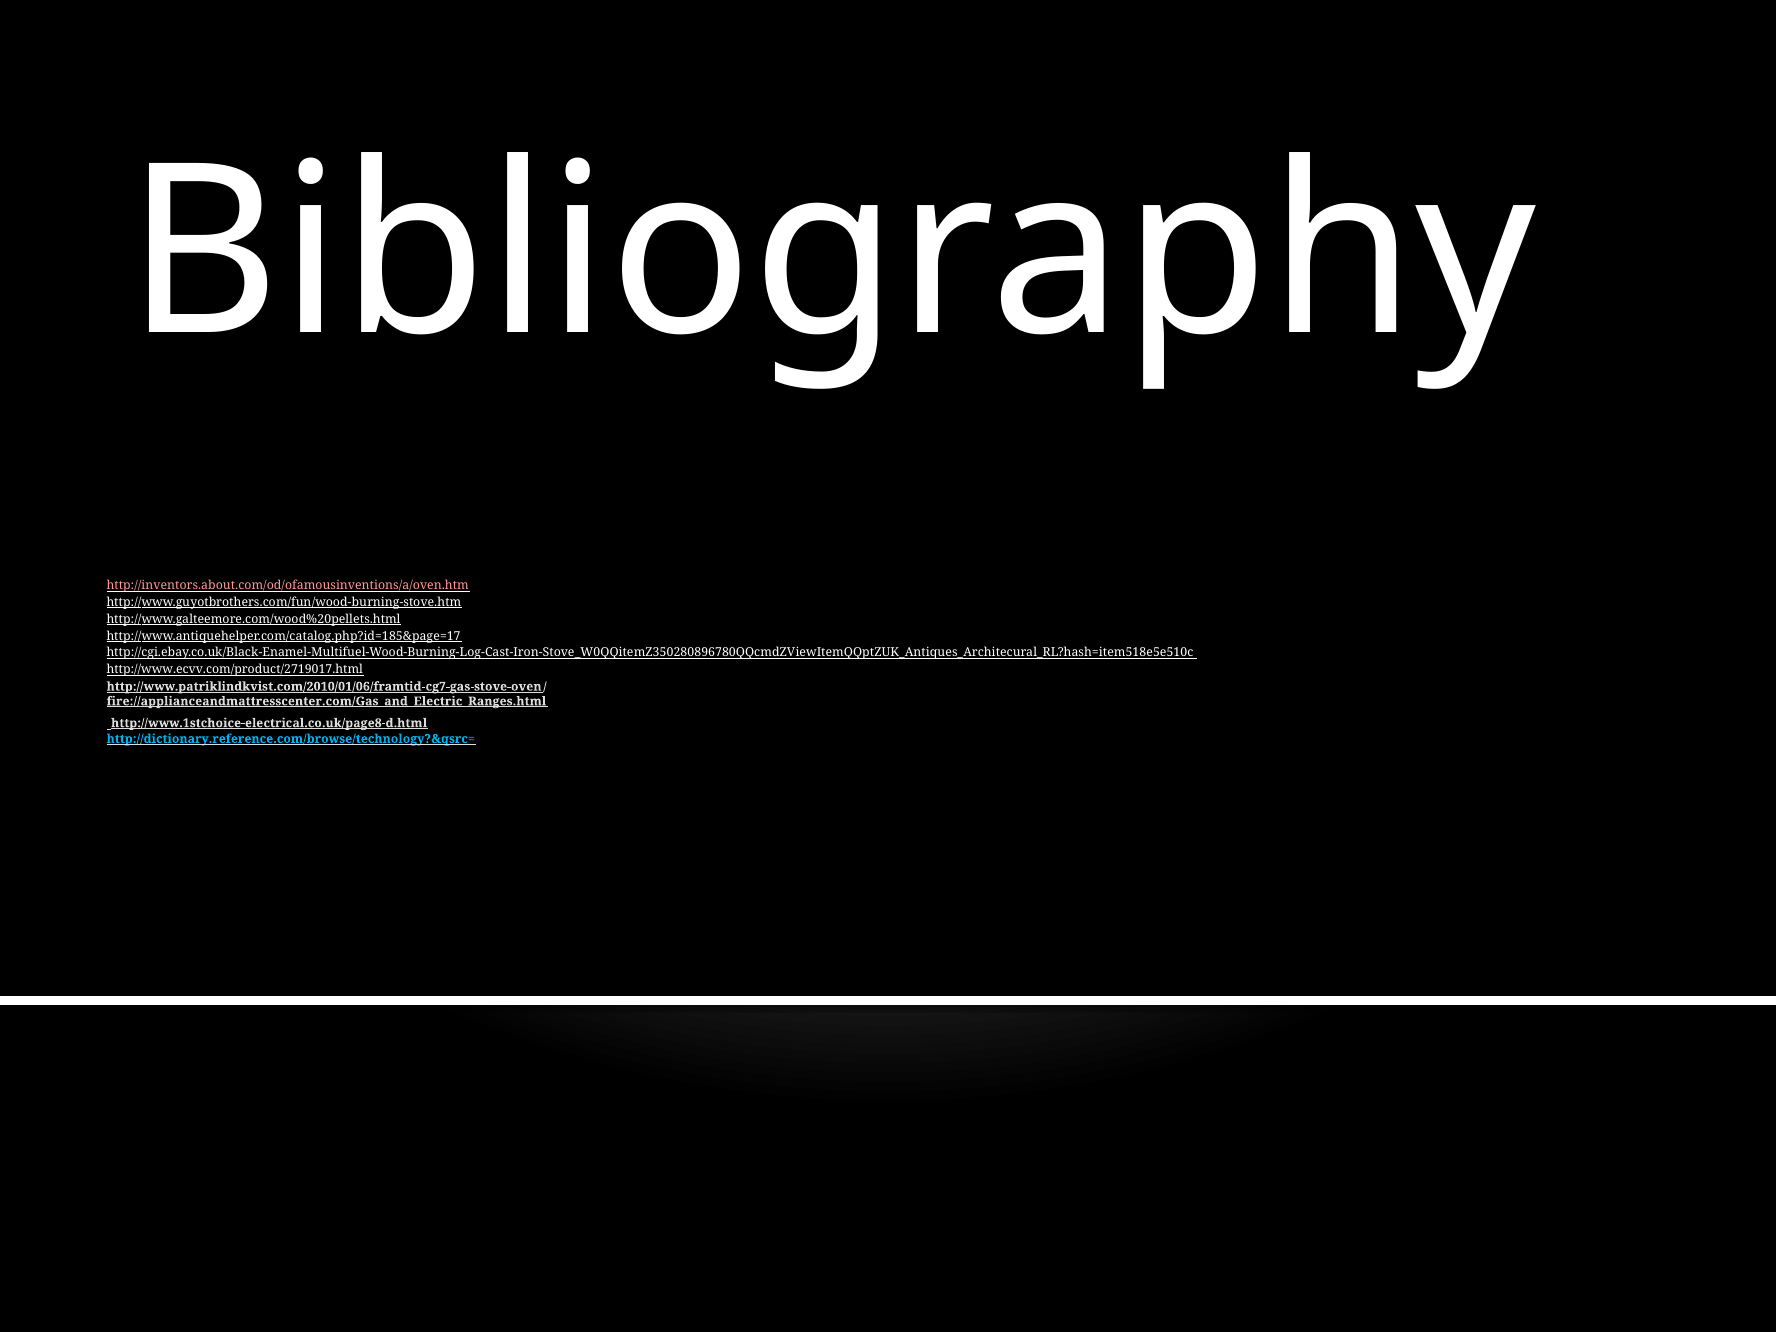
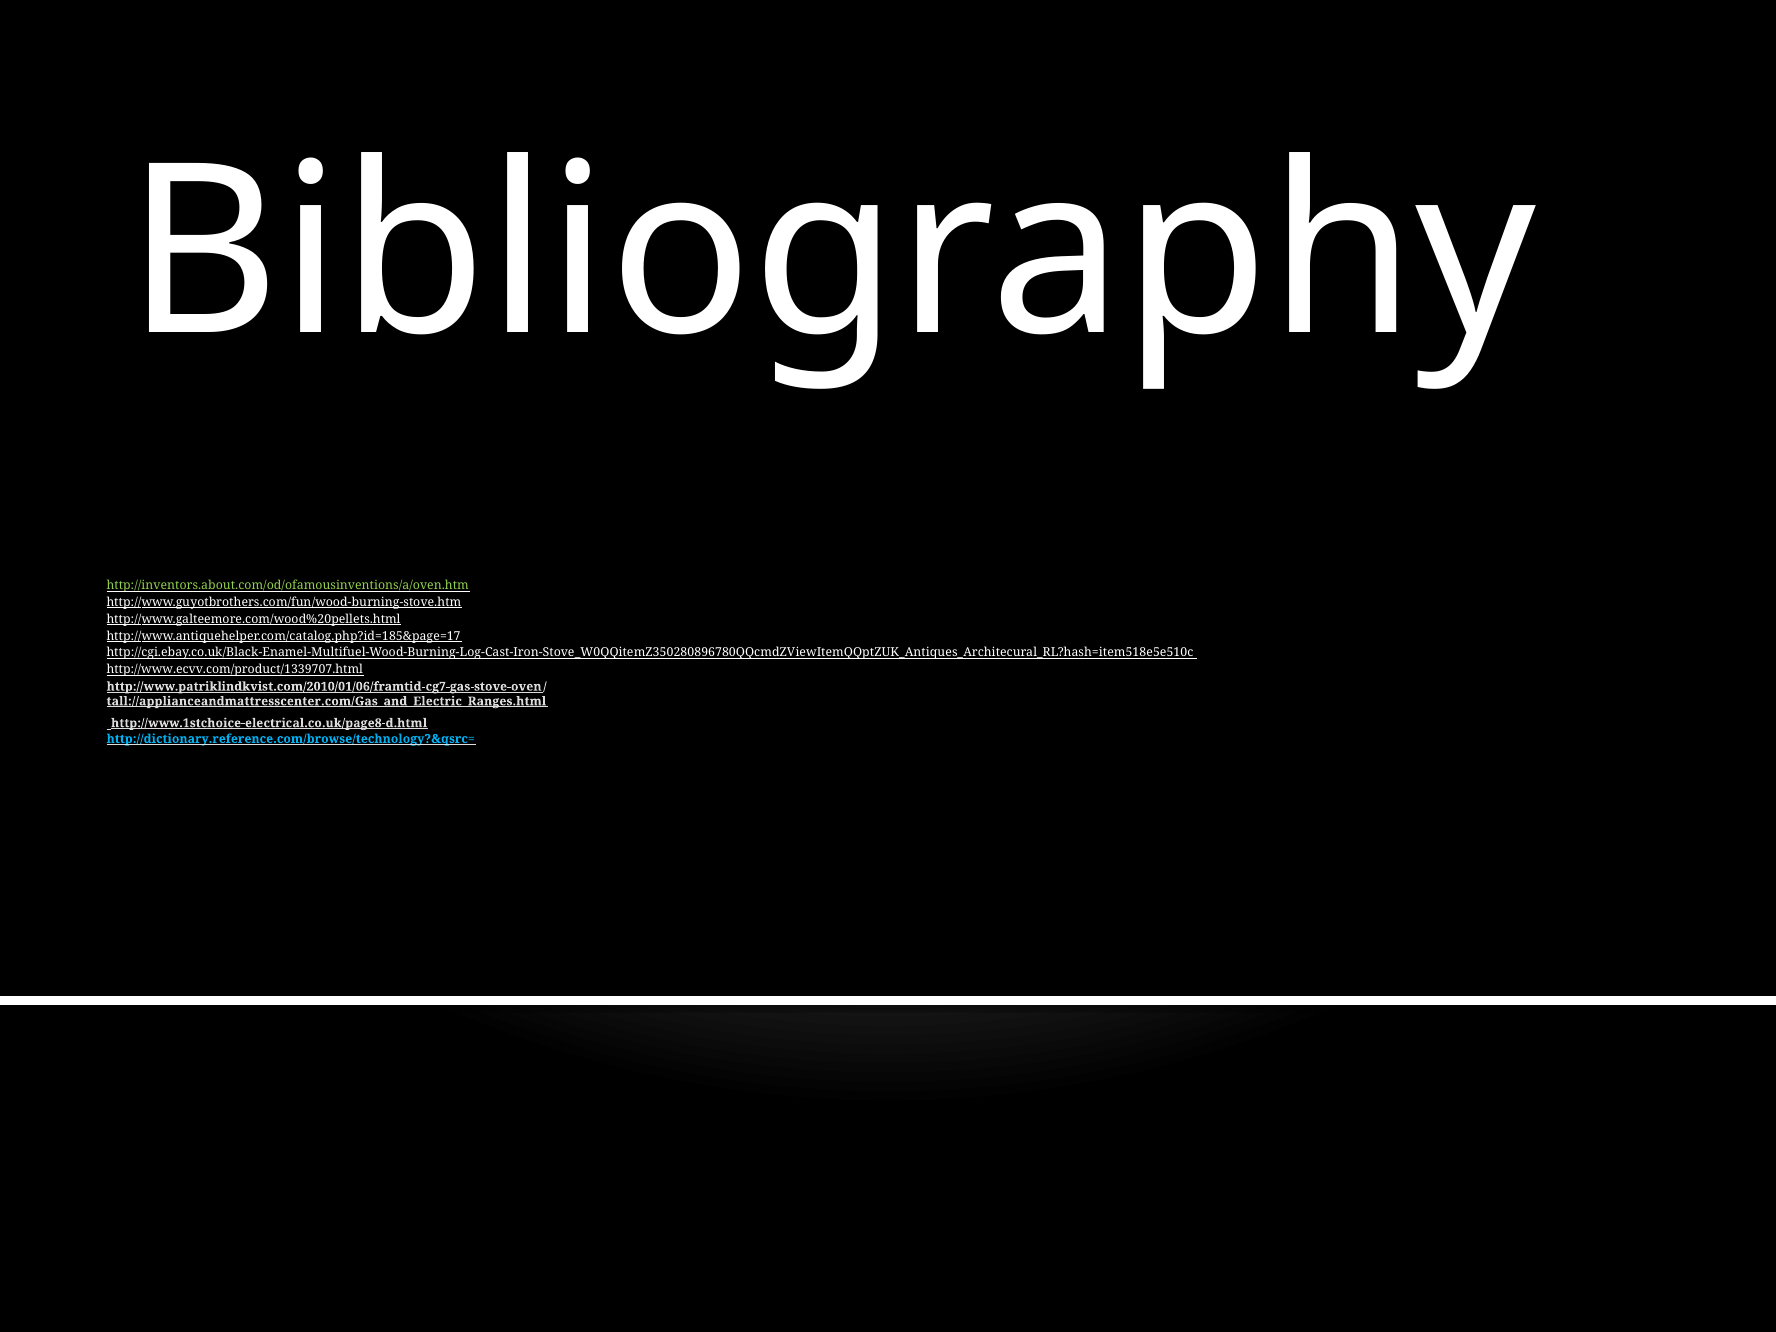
http://inventors.about.com/od/ofamousinventions/a/oven.htm colour: pink -> light green (288, 585)
http://www.ecvv.com/product/2719017.html: http://www.ecvv.com/product/2719017.html -> http://www.ecvv.com/product/1339707.html (235, 670)
fire://applianceandmattresscenter.com/Gas_and_Electric_Ranges.html: fire://applianceandmattresscenter.com/Gas_and_Electric_Ranges.html -> tall://applianceandmattresscenter.com/Gas_and_Electric_Ranges.html (326, 701)
